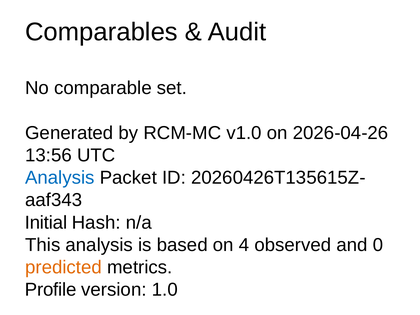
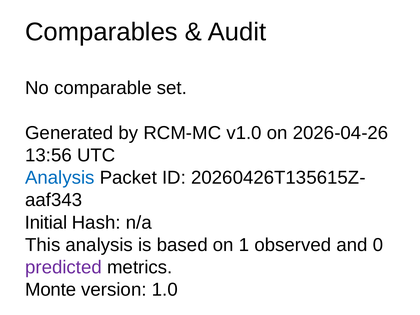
4: 4 -> 1 (244, 245)
predicted colour: orange -> purple (64, 267)
Profile: Profile -> Monte (51, 290)
